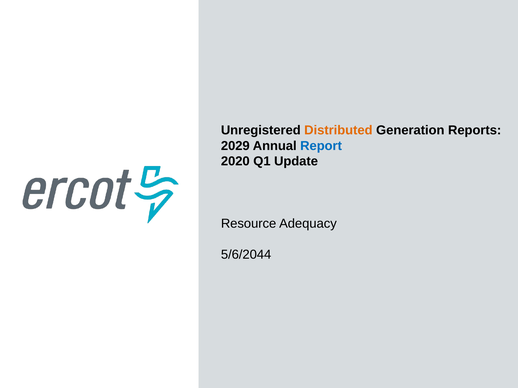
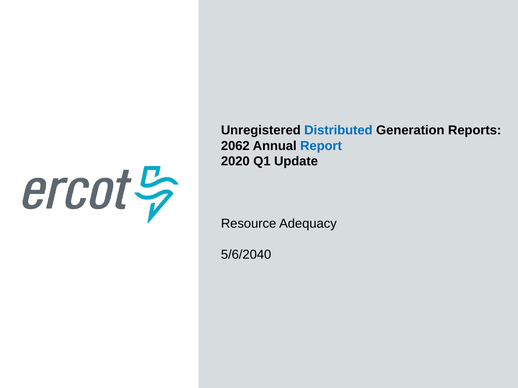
Distributed colour: orange -> blue (338, 130)
2029: 2029 -> 2062 (235, 146)
5/6/2044: 5/6/2044 -> 5/6/2040 (246, 255)
